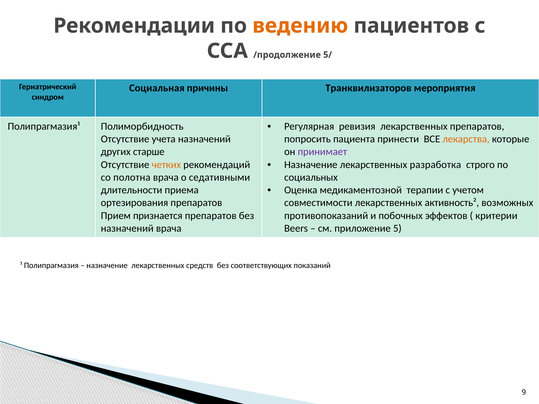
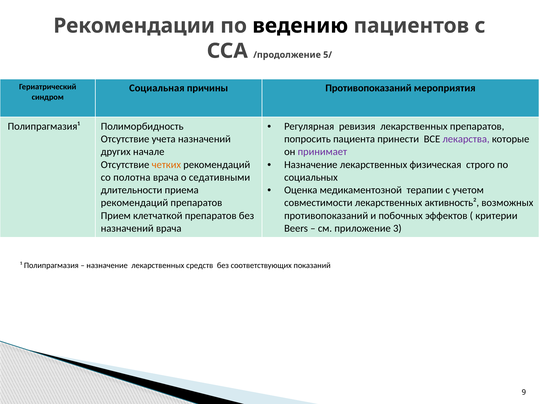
ведению colour: orange -> black (300, 26)
причины Транквилизаторов: Транквилизаторов -> Противопоказаний (368, 88)
лекарства colour: orange -> purple (466, 139)
старше: старше -> начале (149, 152)
разработка: разработка -> физическая (435, 165)
ортезирования: ортезирования -> рекомендаций (134, 203)
признается: признается -> клетчаткой (158, 216)
5: 5 -> 3 (397, 228)
